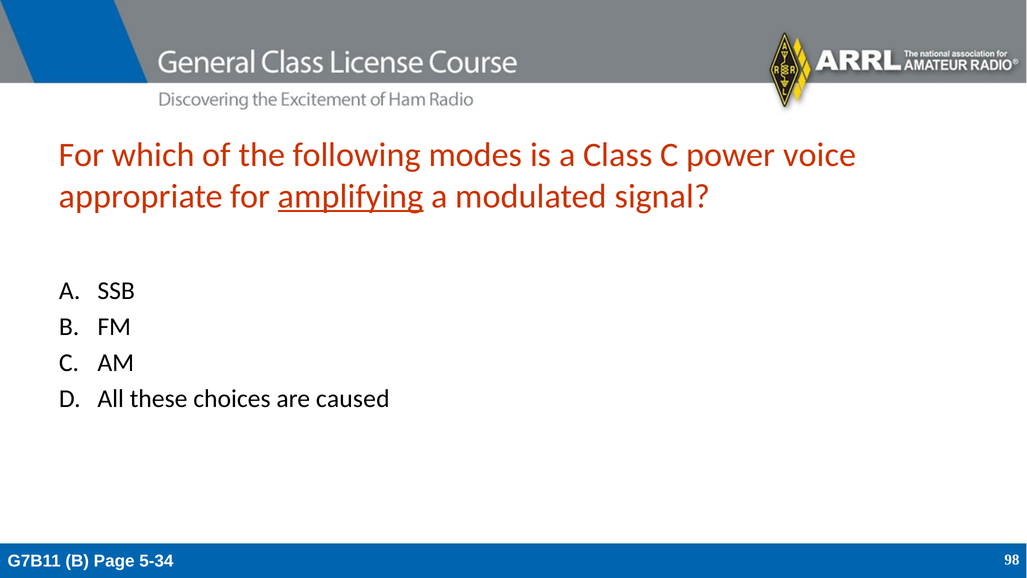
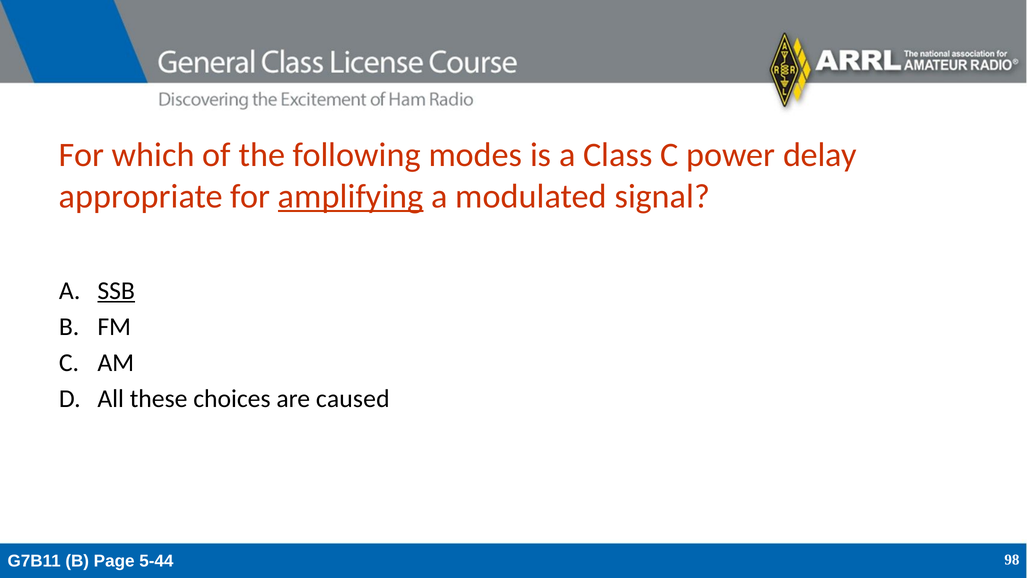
voice: voice -> delay (820, 155)
SSB underline: none -> present (116, 291)
5-34: 5-34 -> 5-44 (156, 561)
